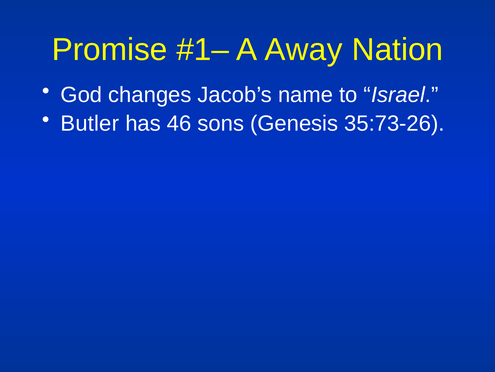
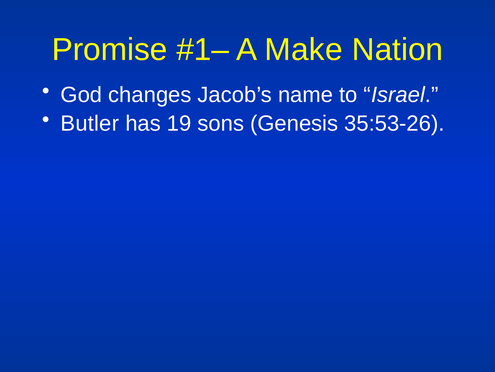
Away: Away -> Make (304, 50)
46: 46 -> 19 (179, 123)
35:73-26: 35:73-26 -> 35:53-26 (394, 123)
